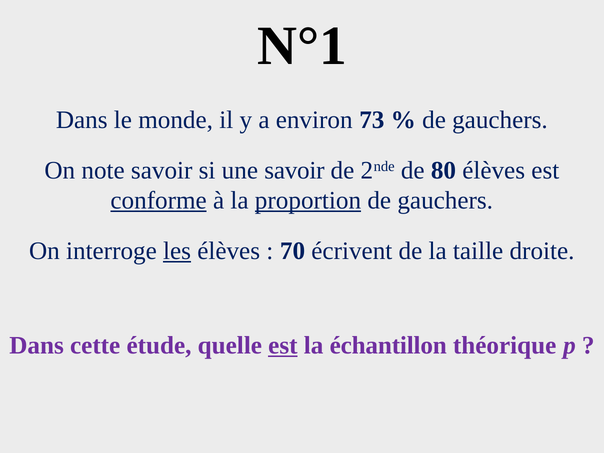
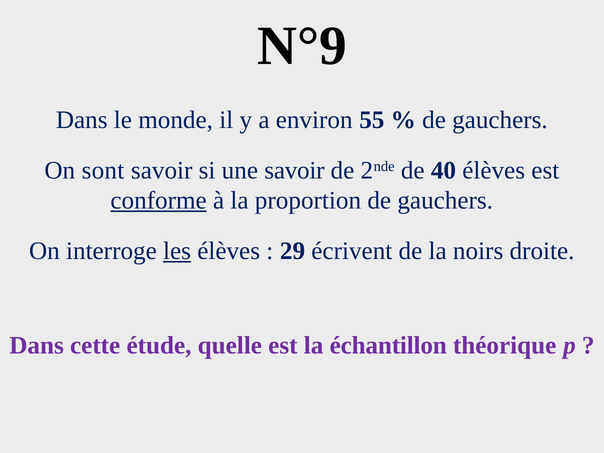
N°1: N°1 -> N°9 (302, 46)
73: 73 -> 55 (372, 120)
note: note -> sont (103, 170)
80: 80 -> 40 (443, 170)
proportion underline: present -> none (308, 201)
70: 70 -> 29 (293, 251)
taille: taille -> noirs (478, 251)
est underline: present -> none (283, 346)
